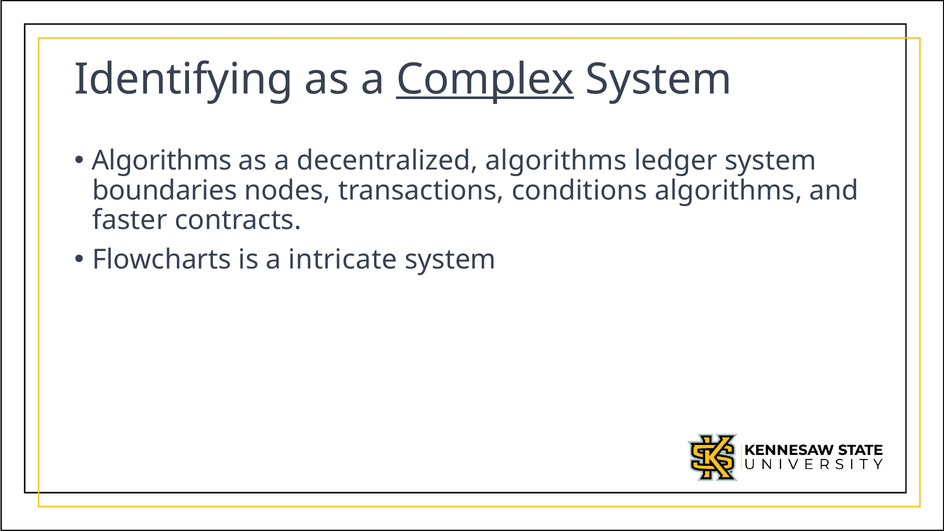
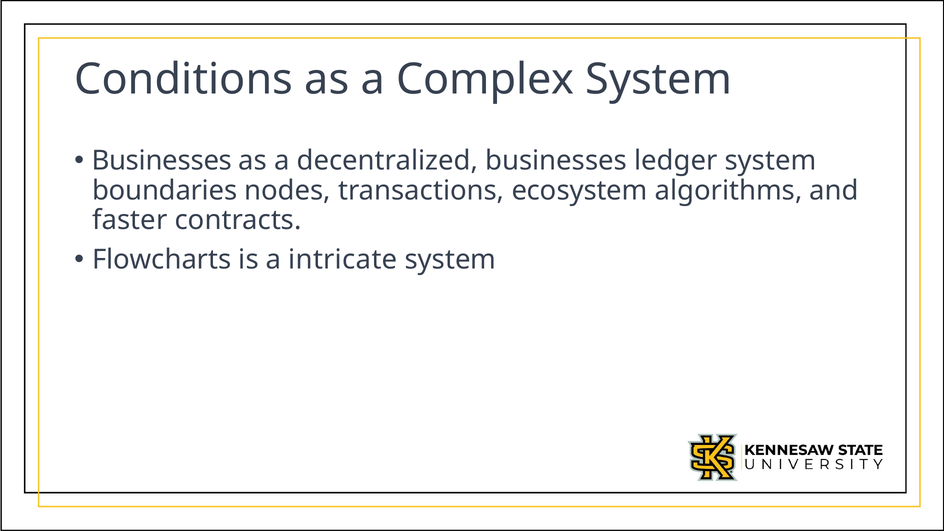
Identifying: Identifying -> Conditions (184, 79)
Complex underline: present -> none (485, 79)
Algorithms: Algorithms -> Businesses (162, 161)
decentralized algorithms: algorithms -> businesses (556, 161)
conditions: conditions -> ecosystem (580, 190)
